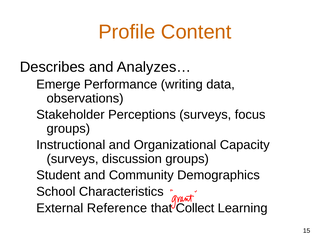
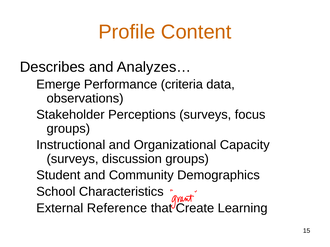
writing: writing -> criteria (182, 85)
Collect: Collect -> Create (195, 208)
